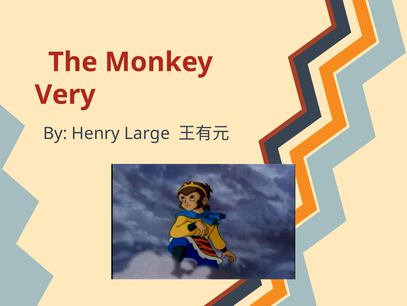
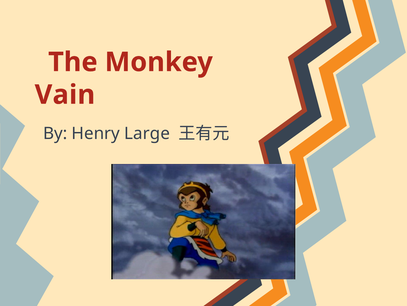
Very: Very -> Vain (65, 95)
